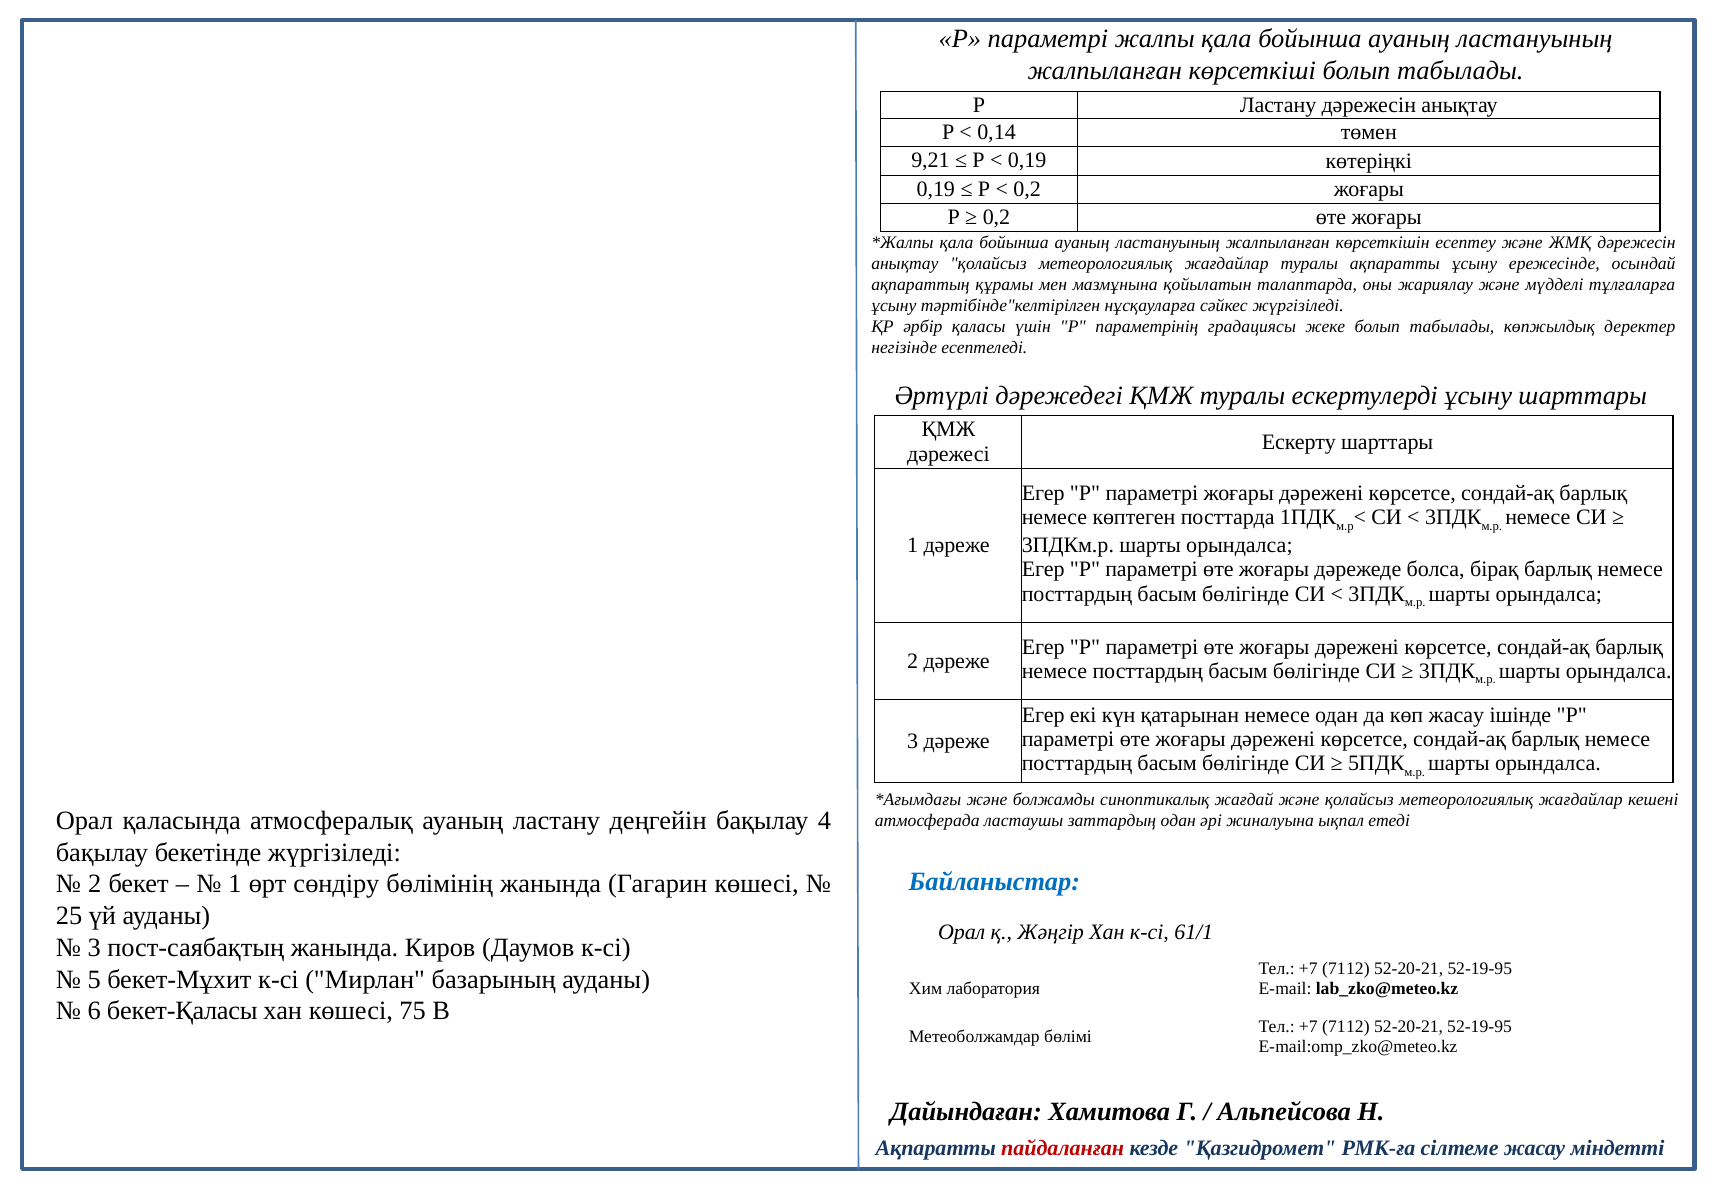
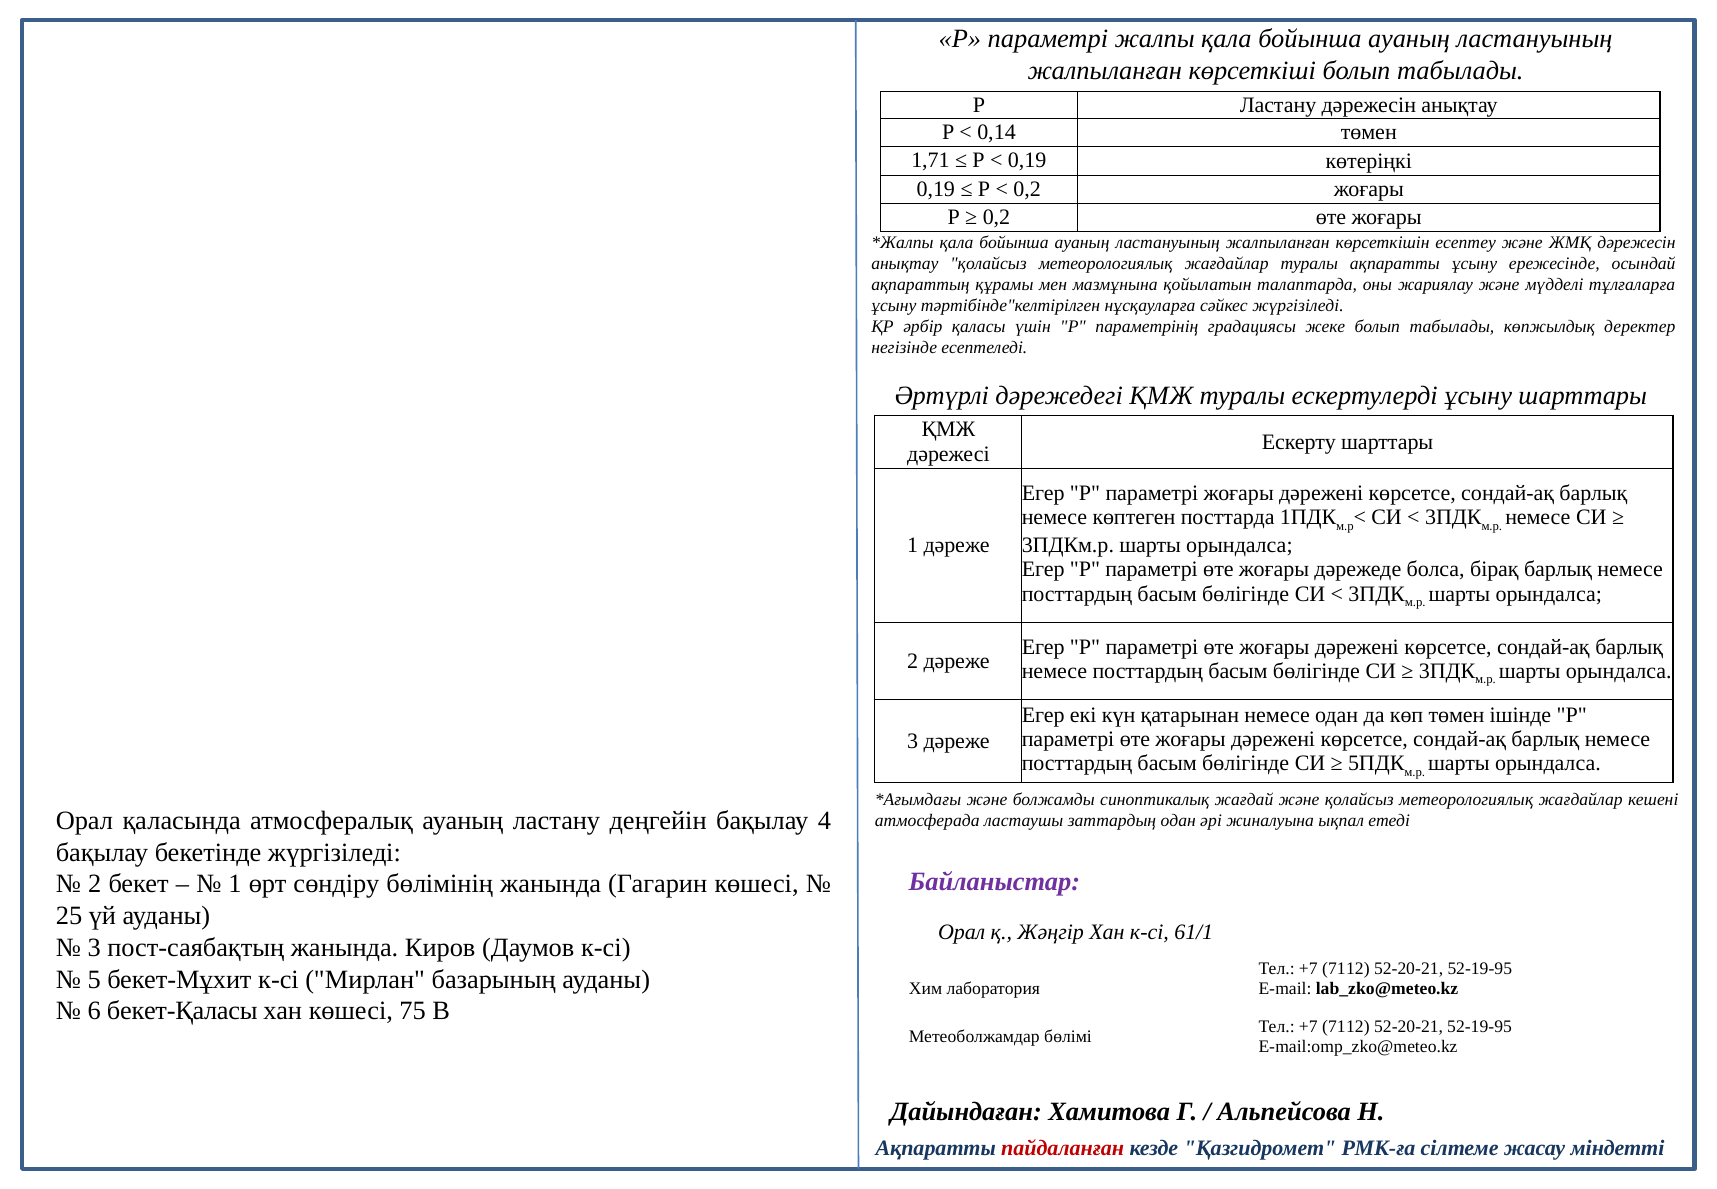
9,21: 9,21 -> 1,71 (930, 161)
көп жасау: жасау -> төмен (1456, 715)
Байланыстар colour: blue -> purple (994, 881)
